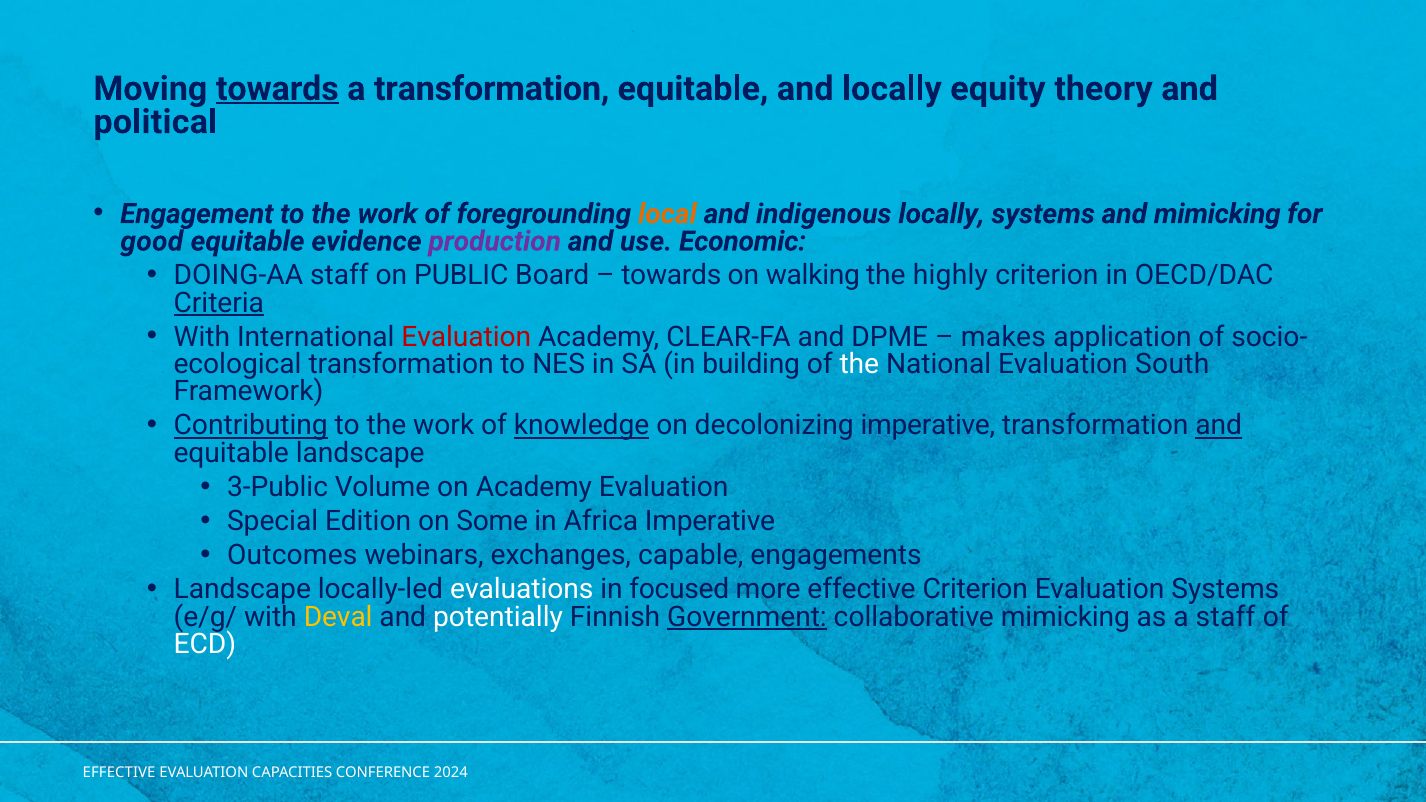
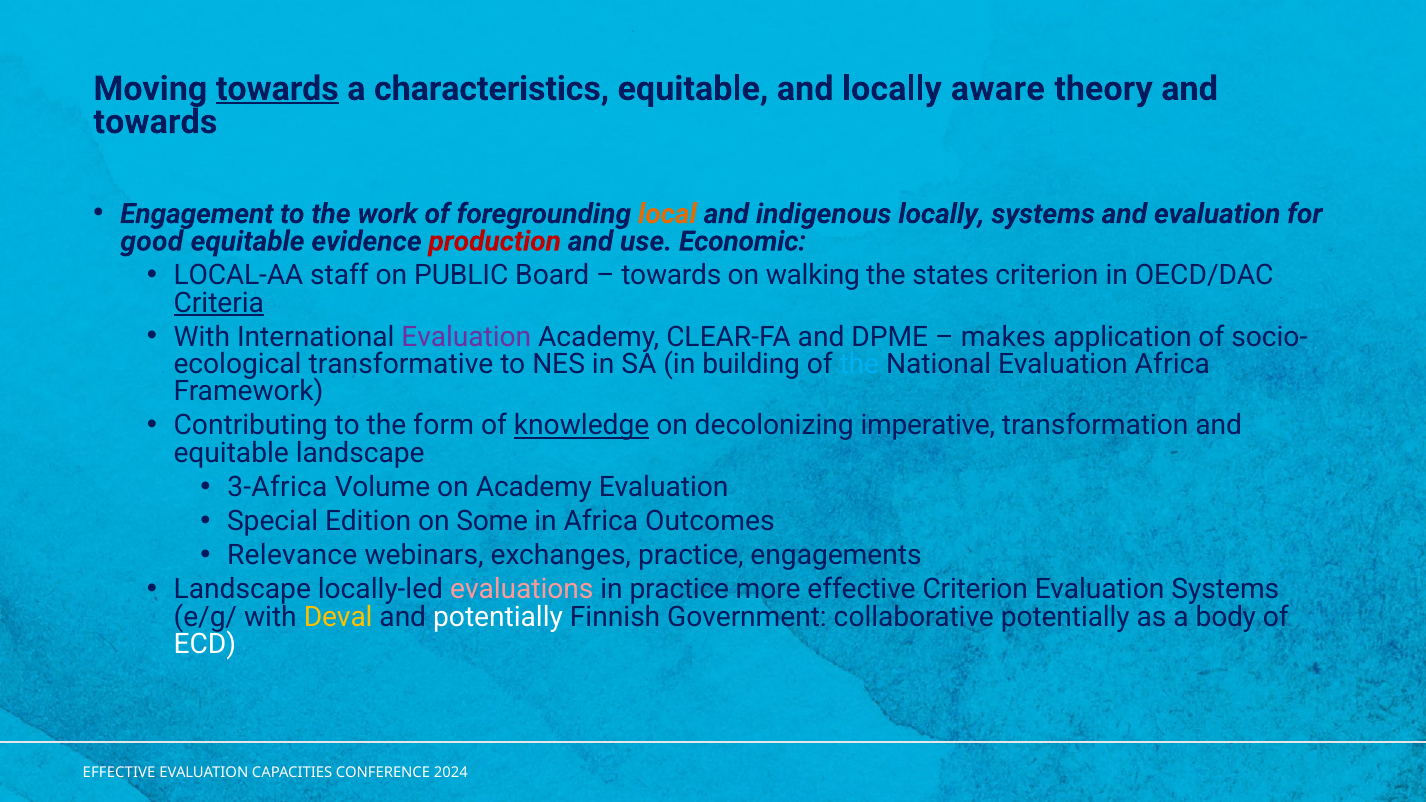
a transformation: transformation -> characteristics (492, 89)
equity: equity -> aware (998, 89)
political: political -> towards (155, 122)
and mimicking: mimicking -> evaluation (1217, 214)
production colour: purple -> red (495, 241)
DOING-AA: DOING-AA -> LOCAL-AA (239, 275)
highly: highly -> states (951, 275)
Evaluation colour: red -> purple (466, 337)
transformation: transformation -> transformative (401, 364)
the colour: white -> light blue (859, 364)
Evaluation South: South -> Africa (1172, 364)
Contributing underline: present -> none (251, 426)
work: work -> form (444, 426)
and underline: present -> none (1219, 426)
3-Public: 3-Public -> 3-Africa (277, 487)
Africa Imperative: Imperative -> Outcomes (710, 521)
Outcomes: Outcomes -> Relevance (292, 555)
exchanges capable: capable -> practice (691, 555)
evaluations colour: white -> pink (522, 589)
in focused: focused -> practice (679, 589)
Government underline: present -> none (747, 617)
collaborative mimicking: mimicking -> potentially (1065, 617)
a staff: staff -> body (1226, 617)
